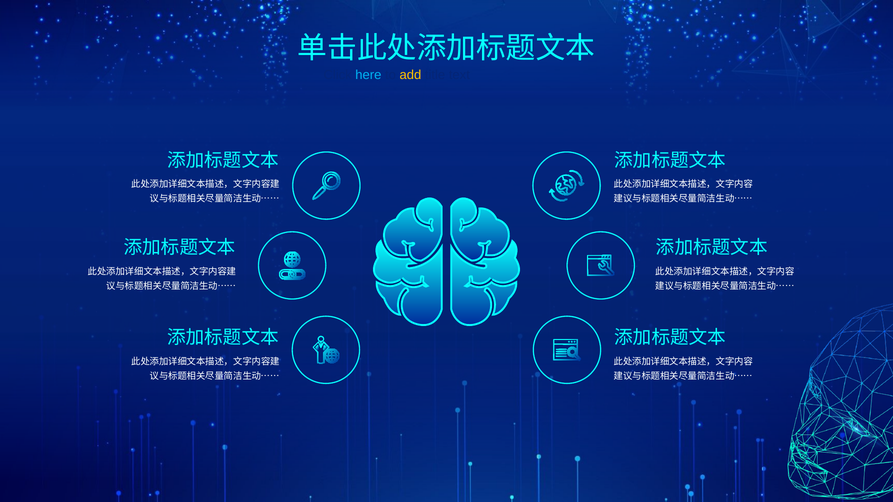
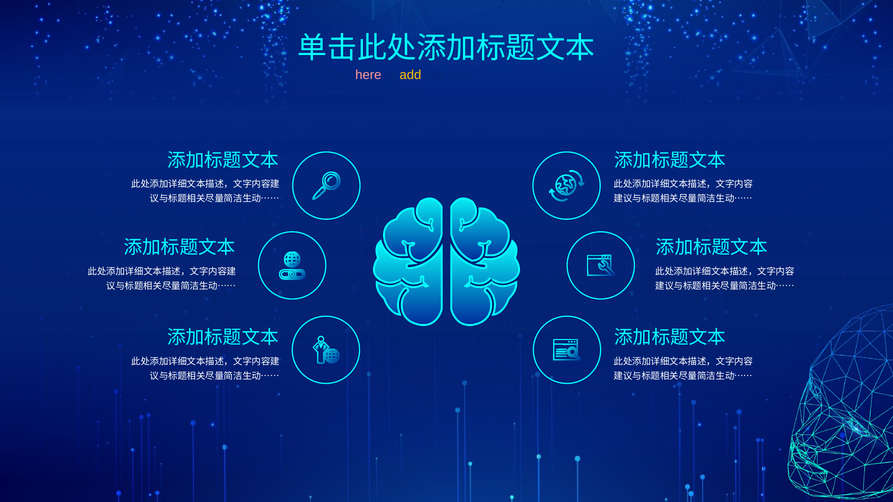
here colour: light blue -> pink (368, 75)
